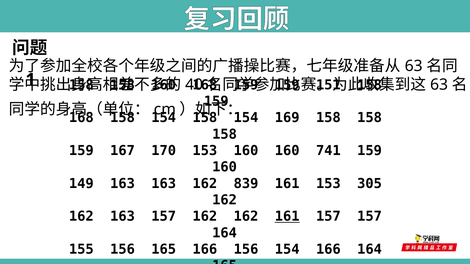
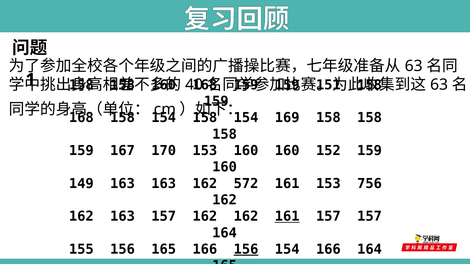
741: 741 -> 152 (328, 151)
839: 839 -> 572 (246, 184)
305: 305 -> 756 (370, 184)
156 underline: none -> present (246, 250)
